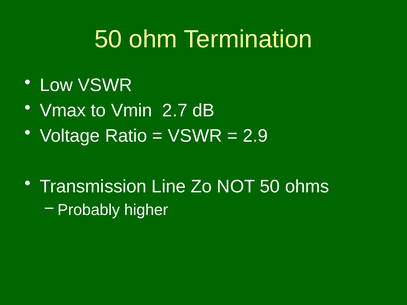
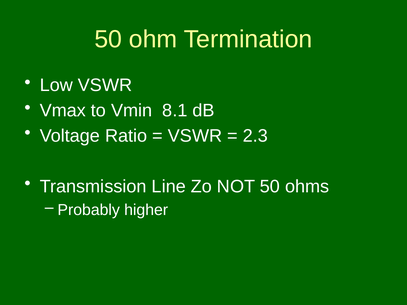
2.7: 2.7 -> 8.1 (175, 111)
2.9: 2.9 -> 2.3 (255, 136)
